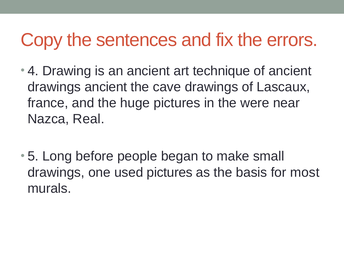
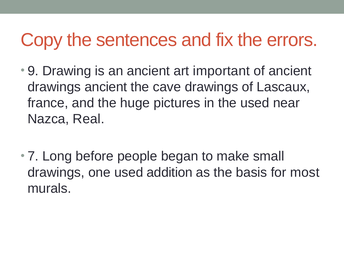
4: 4 -> 9 (33, 71)
technique: technique -> important (221, 71)
the were: were -> used (255, 103)
5: 5 -> 7 (33, 156)
used pictures: pictures -> addition (170, 172)
